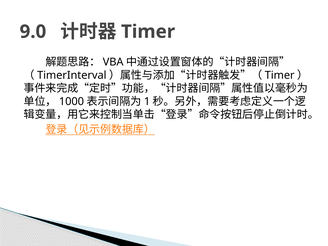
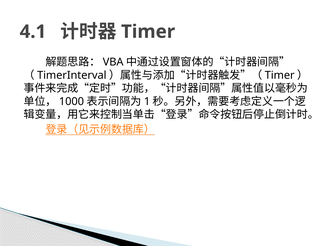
9.0: 9.0 -> 4.1 (33, 32)
